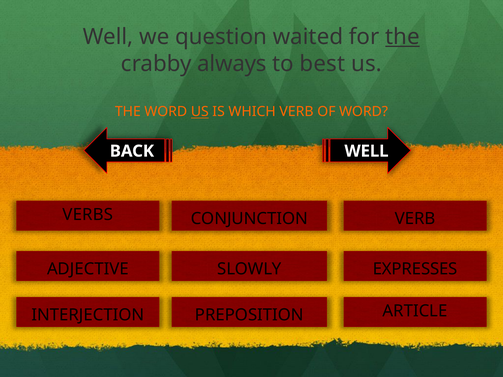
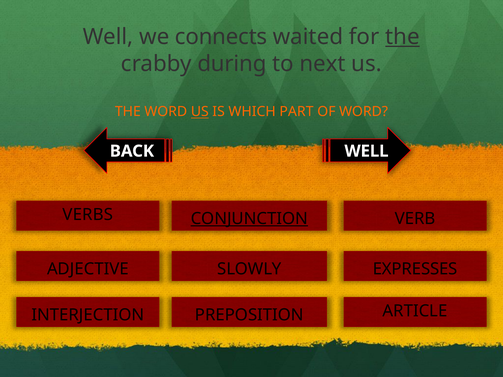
question: question -> connects (221, 37)
always: always -> during (232, 64)
best: best -> next (322, 64)
WHICH VERB: VERB -> PART (296, 112)
CONJUNCTION underline: none -> present (249, 219)
